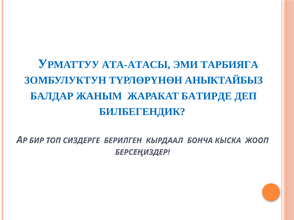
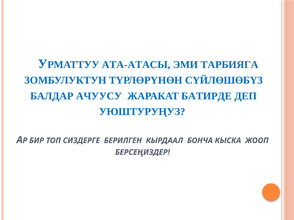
АНЫКТАЙБЫЗ: АНЫКТАЙБЫЗ -> СҮЙЛӨШӨБҮЗ (224, 80)
ЖАНЫМ: ЖАНЫМ -> АЧУУСУ (99, 96)
БИЛБЕГЕНДИК: БИЛБЕГЕНДИК -> УЮШТУРУҢУЗ (142, 112)
